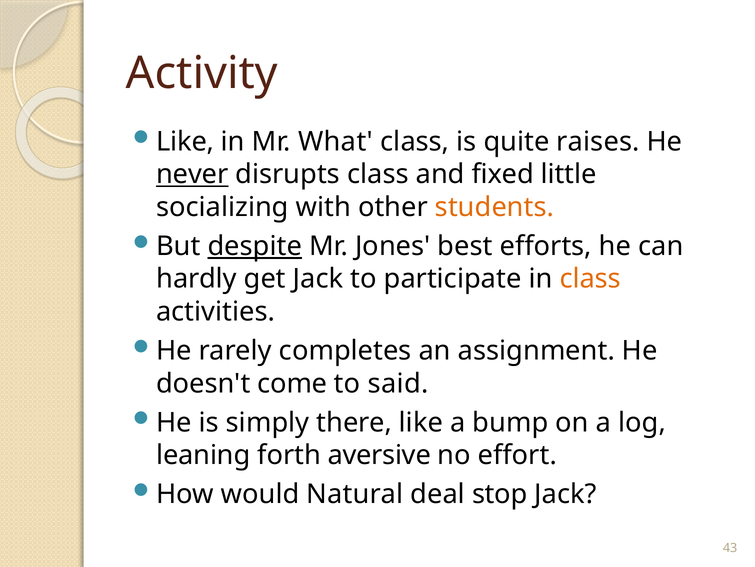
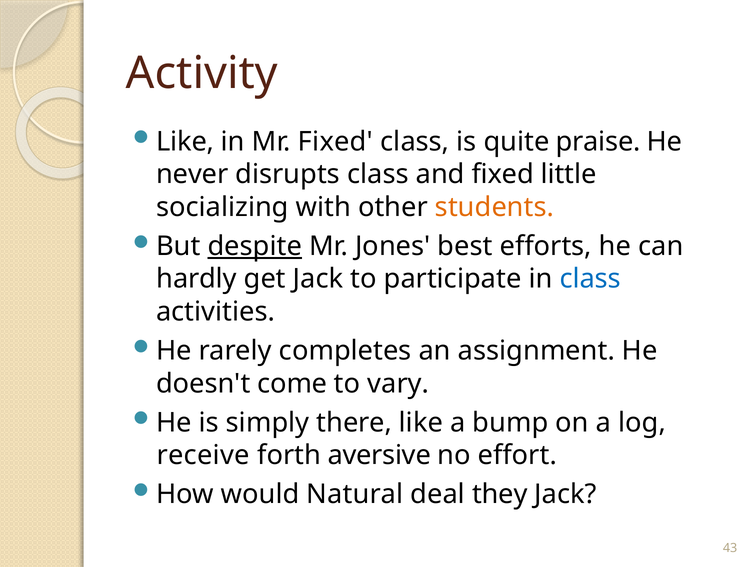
Mr What: What -> Fixed (336, 142)
raises: raises -> praise (598, 142)
never underline: present -> none (192, 174)
class colour: orange -> blue (590, 279)
said: said -> vary (398, 383)
leaning: leaning -> receive (203, 455)
stop: stop -> they (500, 494)
